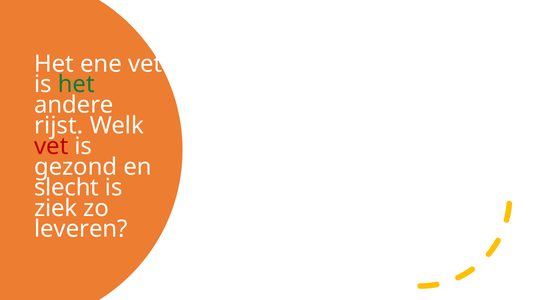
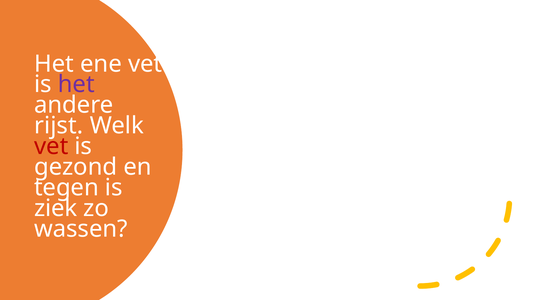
het colour: green -> purple (76, 85)
slecht: slecht -> tegen (66, 188)
leveren: leveren -> wassen (81, 229)
